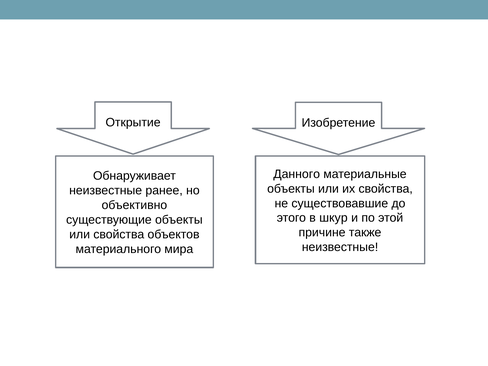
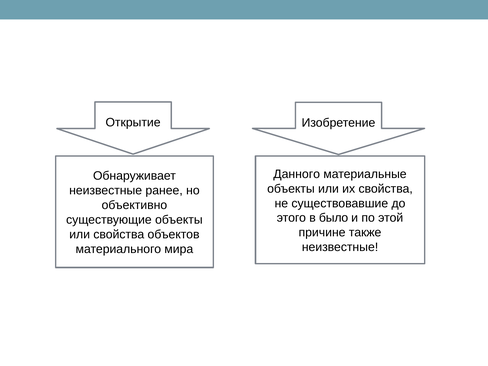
шкур: шкур -> было (334, 218)
